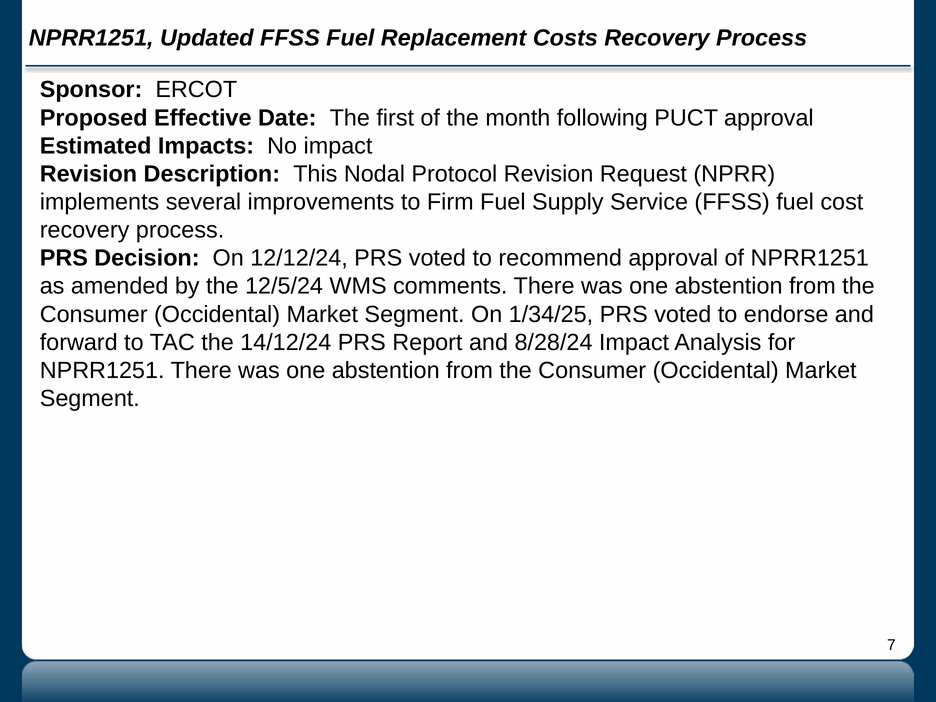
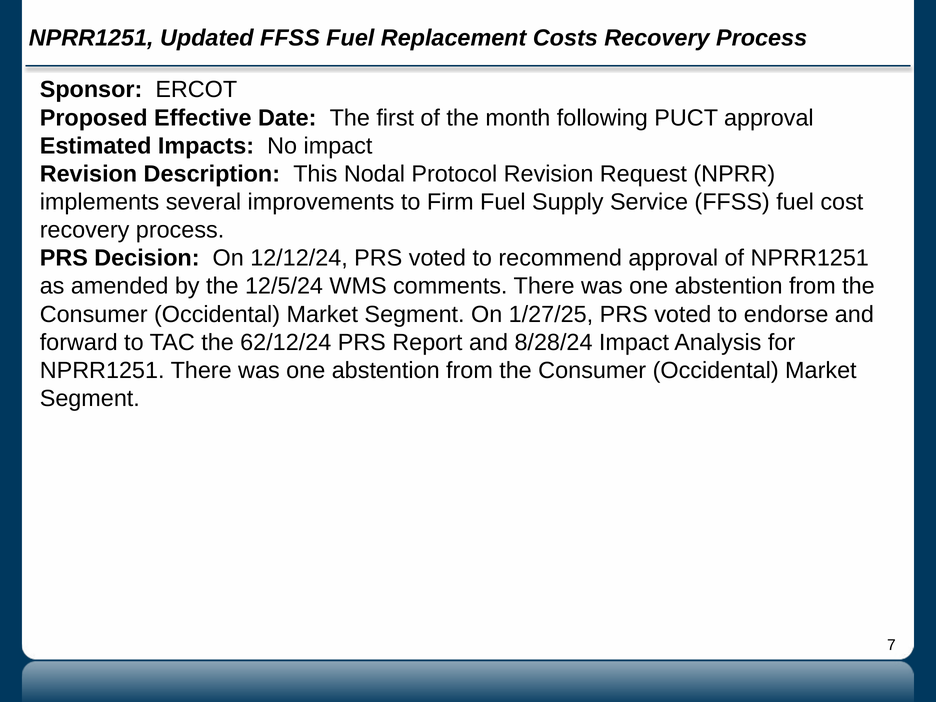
1/34/25: 1/34/25 -> 1/27/25 (551, 314)
14/12/24: 14/12/24 -> 62/12/24 (286, 342)
